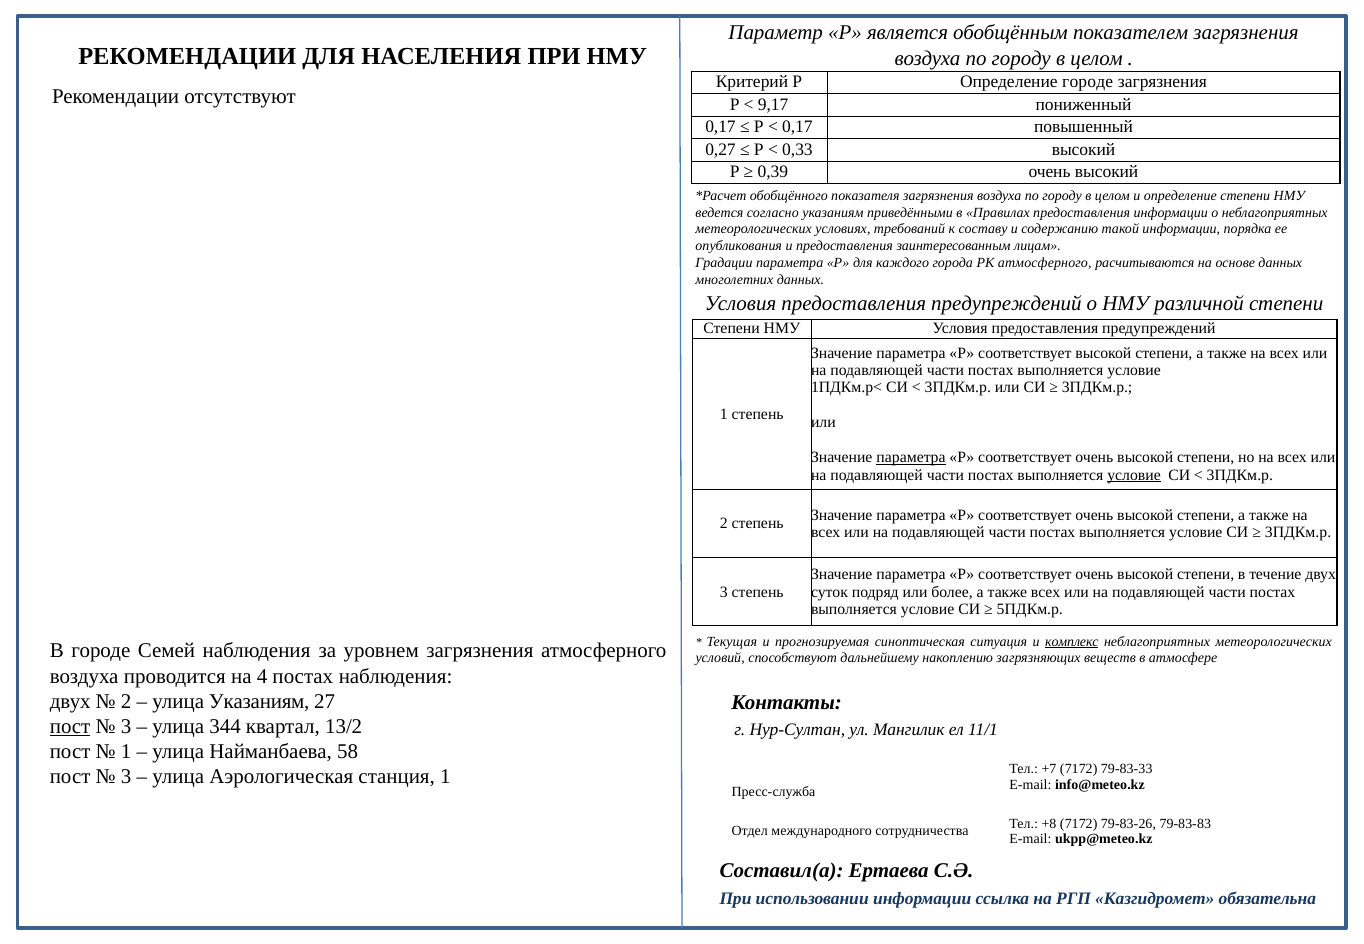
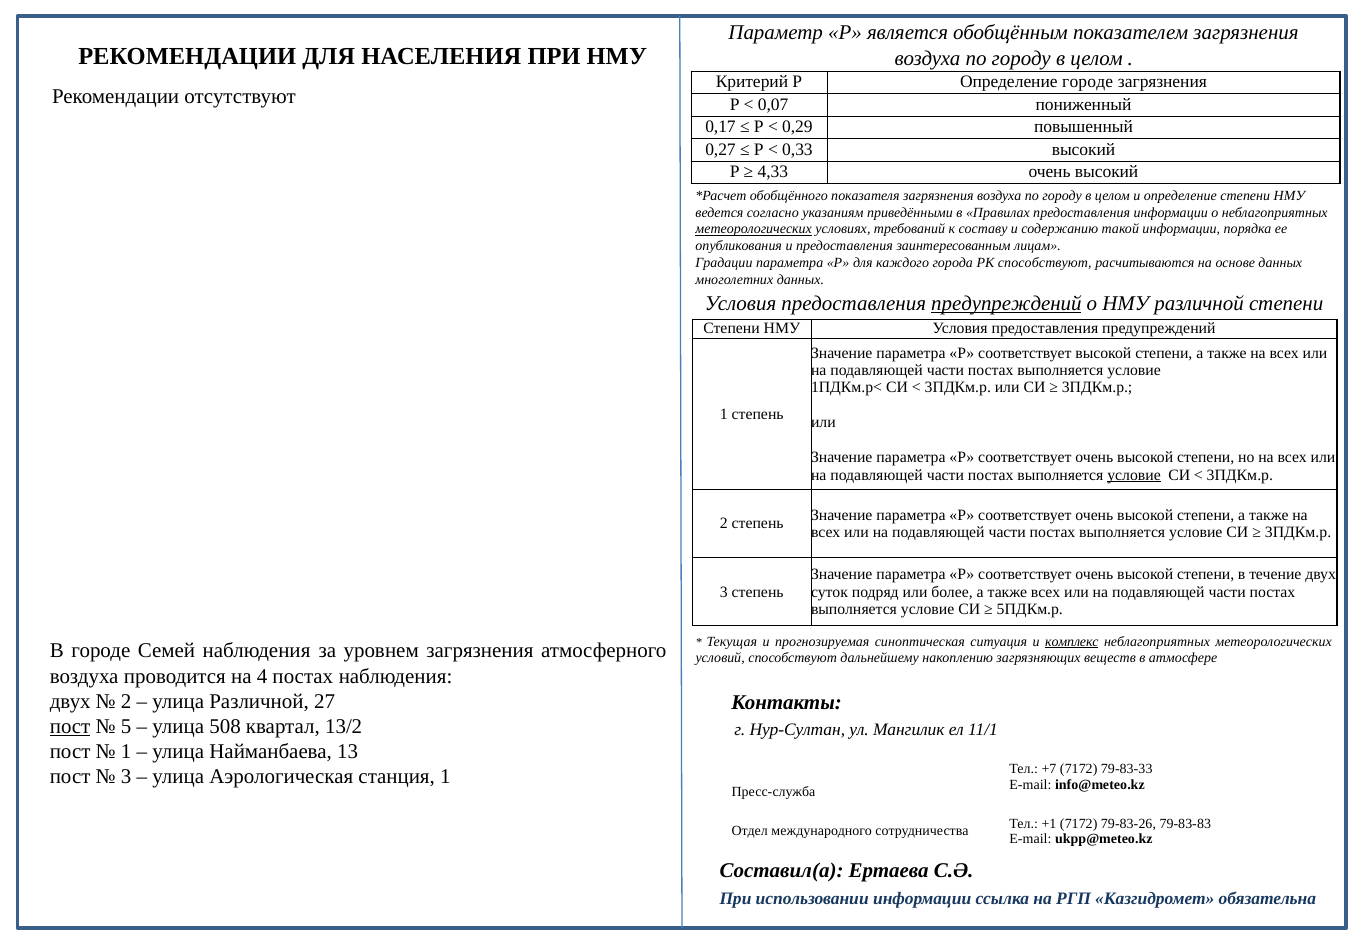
9,17: 9,17 -> 0,07 (773, 105)
0,17: 0,17 -> 0,29 (797, 127)
0,39: 0,39 -> 4,33 (773, 172)
метеорологических underline: none -> present (754, 229)
РК атмосферного: атмосферного -> способствуют (1045, 263)
предупреждений underline: none -> present (1006, 303)
параметра underline: present -> none (911, 458)
улица Указаниям: Указаниям -> Различной (259, 702)
3: 3 -> 5 (126, 727)
344: 344 -> 508 (225, 727)
58: 58 -> 13 (348, 752)
+8: +8 -> +1 (1049, 824)
